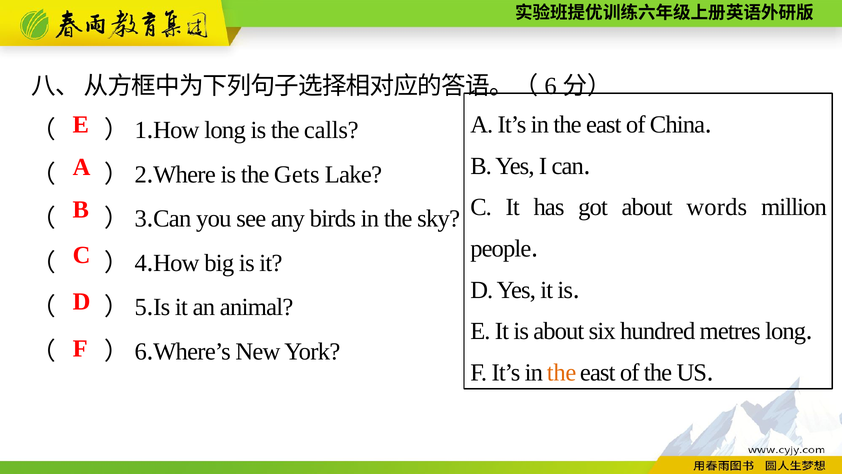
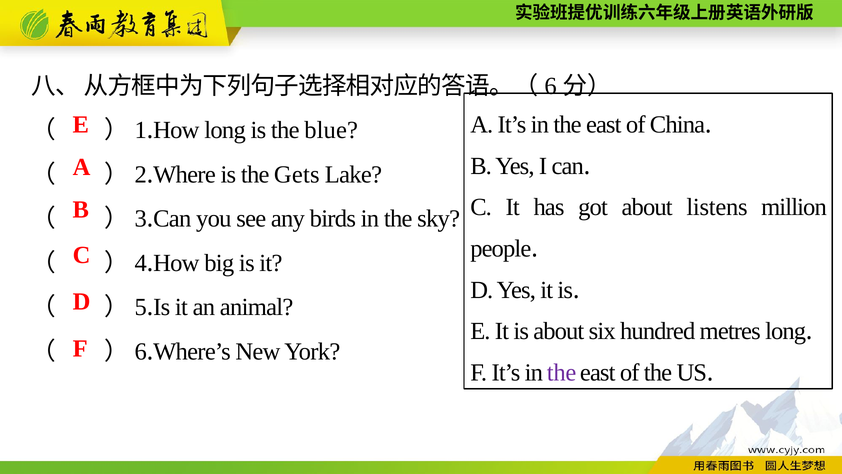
calls: calls -> blue (331, 130)
words: words -> listens (717, 207)
the colour: orange -> purple (562, 372)
